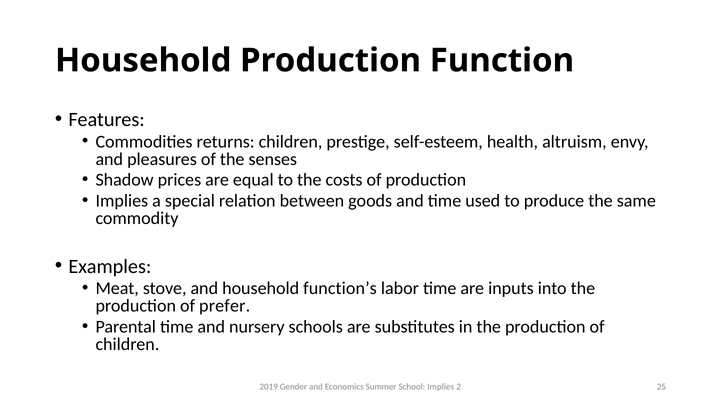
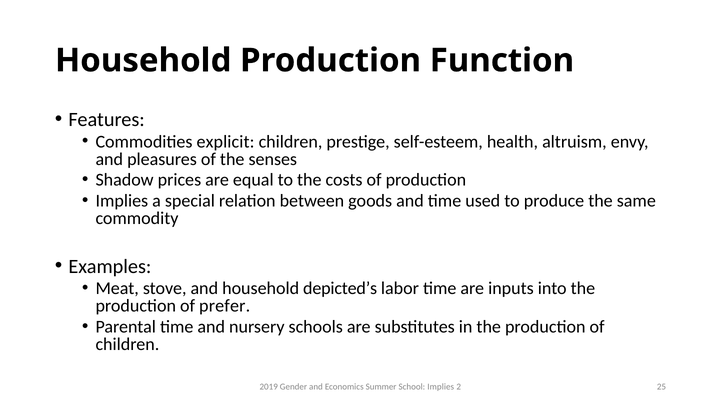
returns: returns -> explicit (226, 142)
function’s: function’s -> depicted’s (340, 289)
